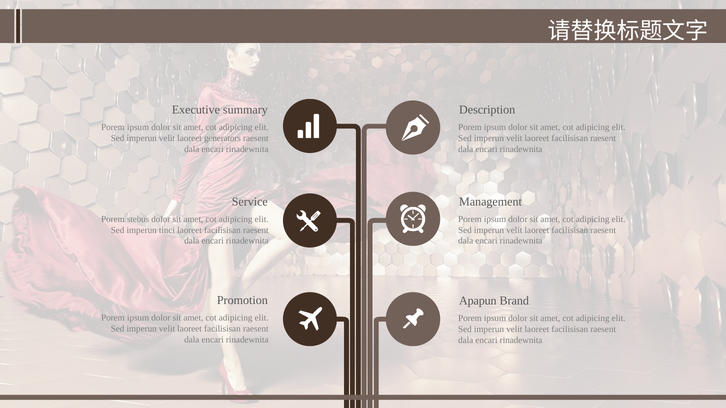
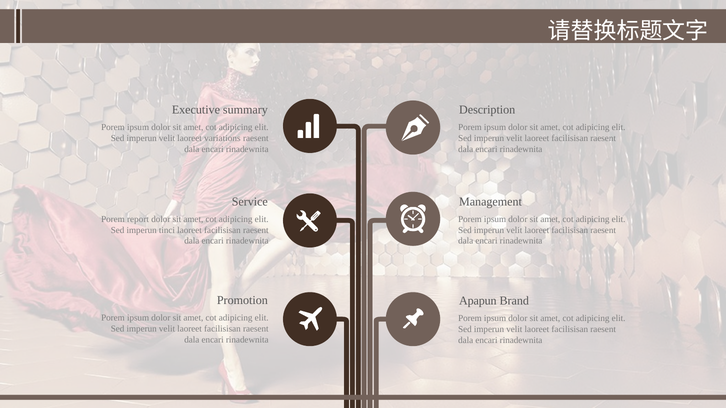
generators: generators -> variations (222, 138)
stebus: stebus -> report (138, 219)
